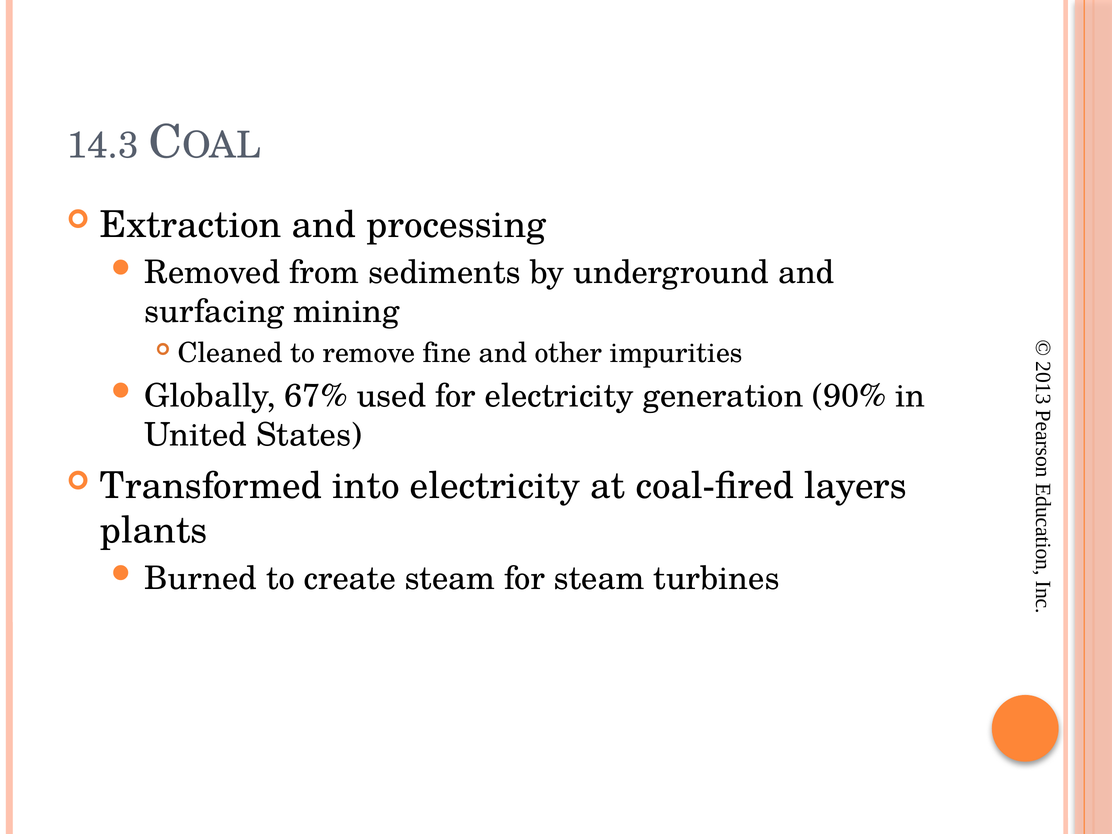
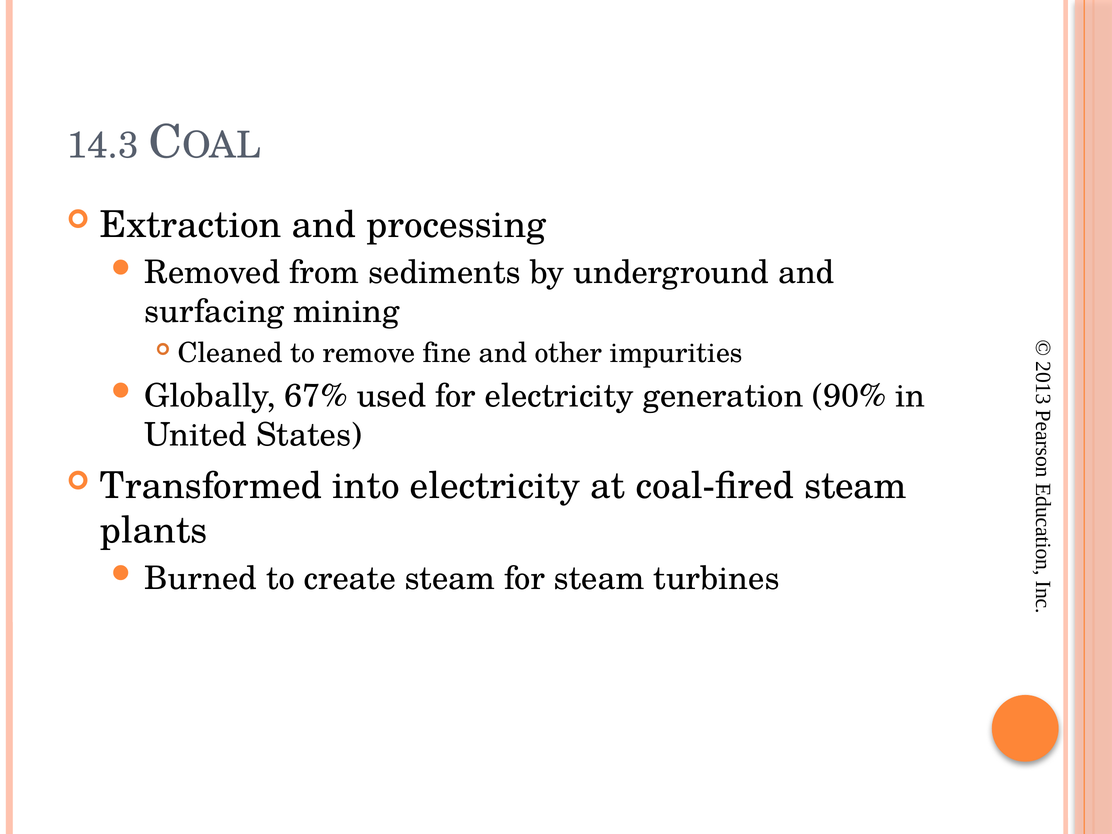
coal-fired layers: layers -> steam (855, 486)
